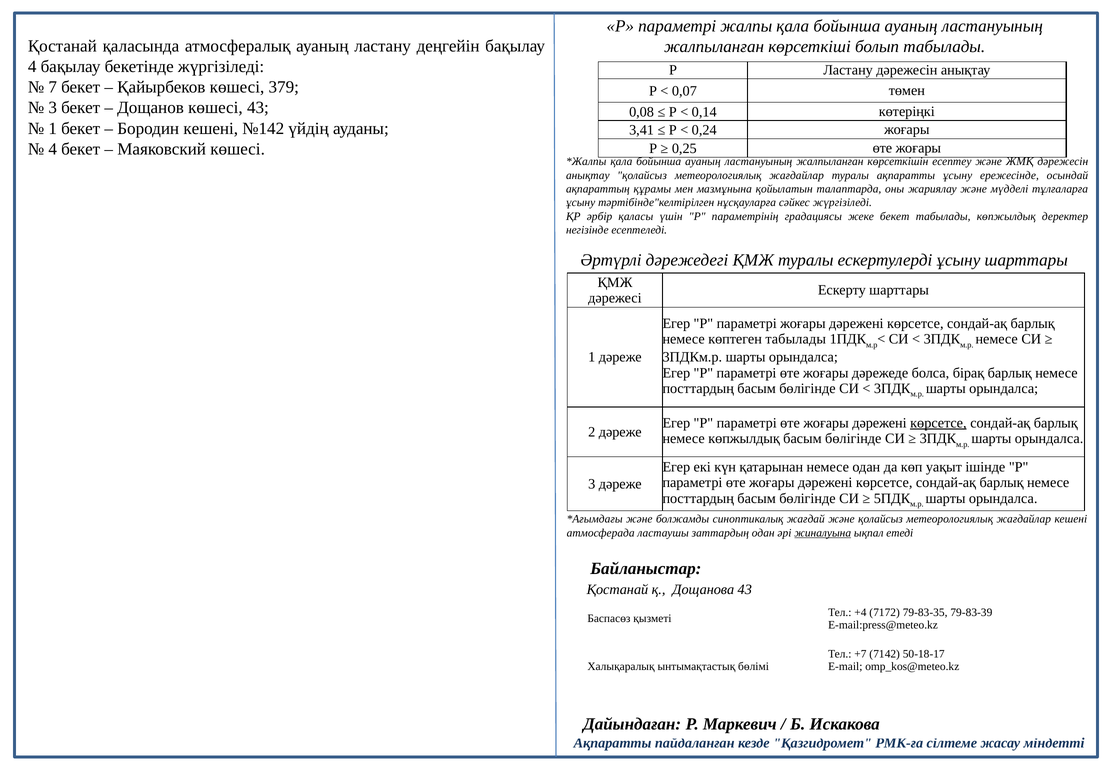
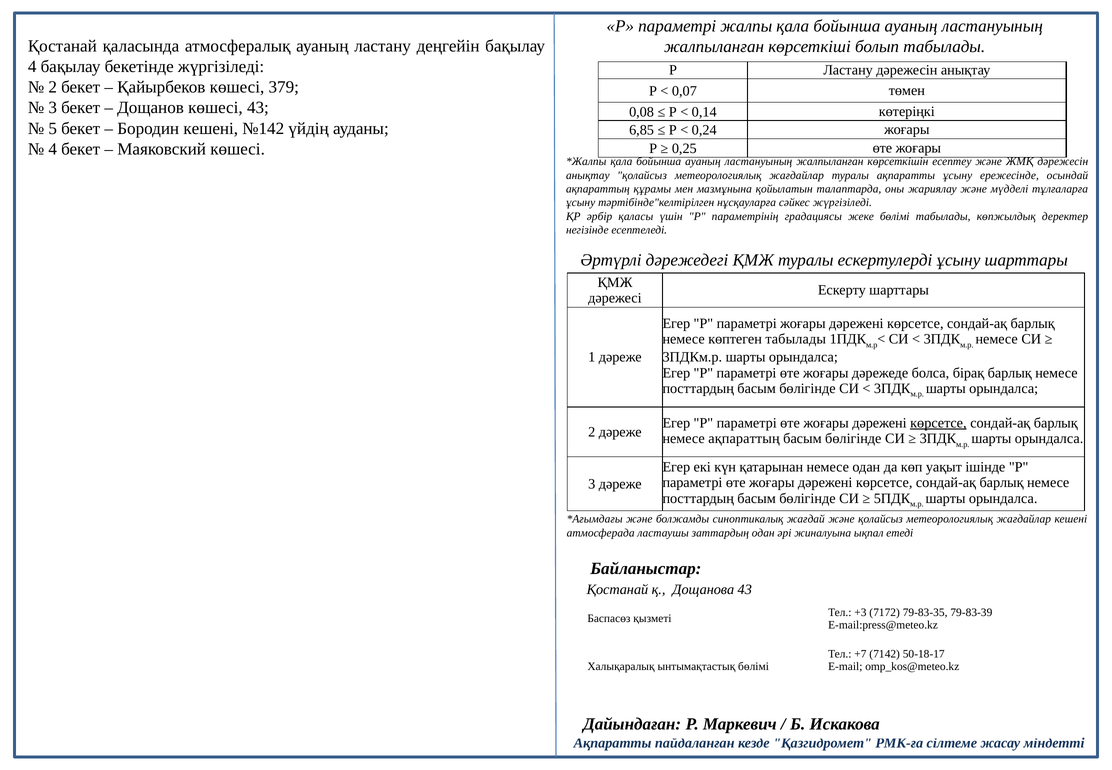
7: 7 -> 2 (53, 87)
1: 1 -> 5 (53, 128)
3,41: 3,41 -> 6,85 (642, 130)
жеке бекет: бекет -> бөлімі (895, 216)
немесе көпжылдық: көпжылдық -> ақпараттың (744, 439)
жиналуына underline: present -> none (823, 533)
+4: +4 -> +3 (860, 612)
